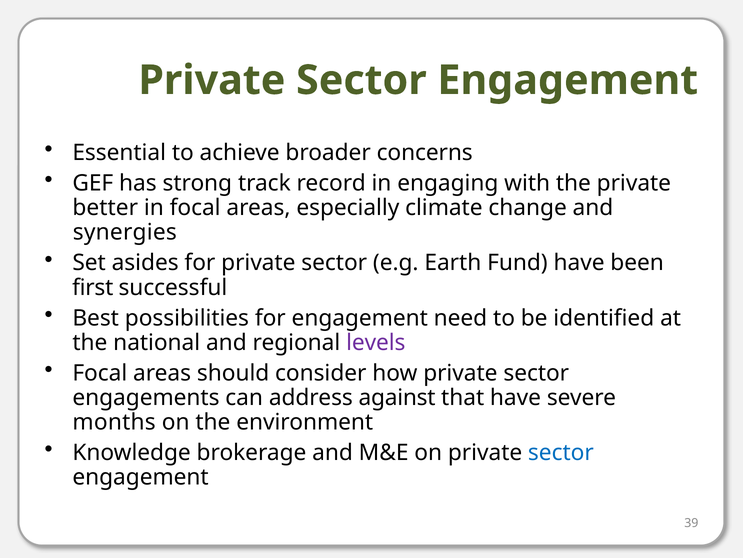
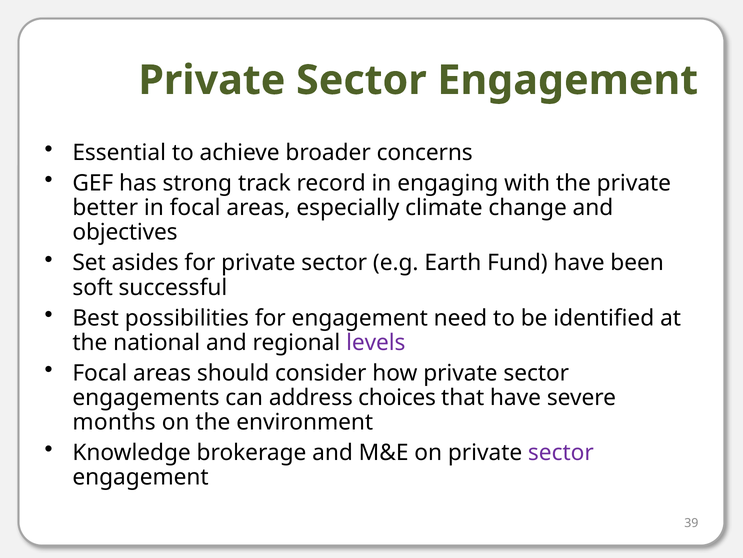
synergies: synergies -> objectives (125, 232)
first: first -> soft (93, 287)
against: against -> choices (397, 397)
sector colour: blue -> purple (561, 452)
